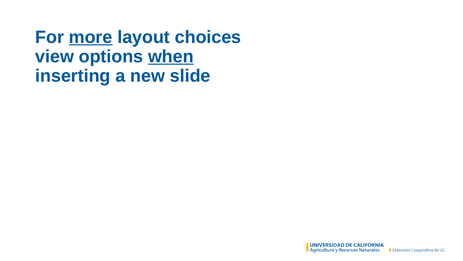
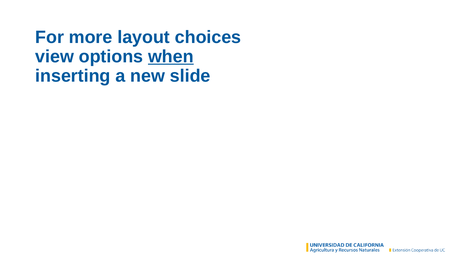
more underline: present -> none (91, 37)
